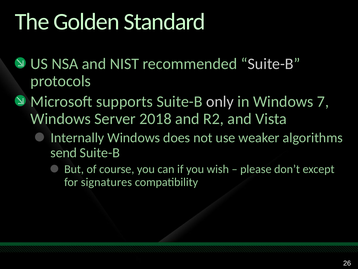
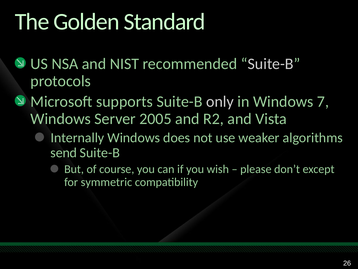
2018: 2018 -> 2005 (155, 119)
signatures: signatures -> symmetric (106, 182)
